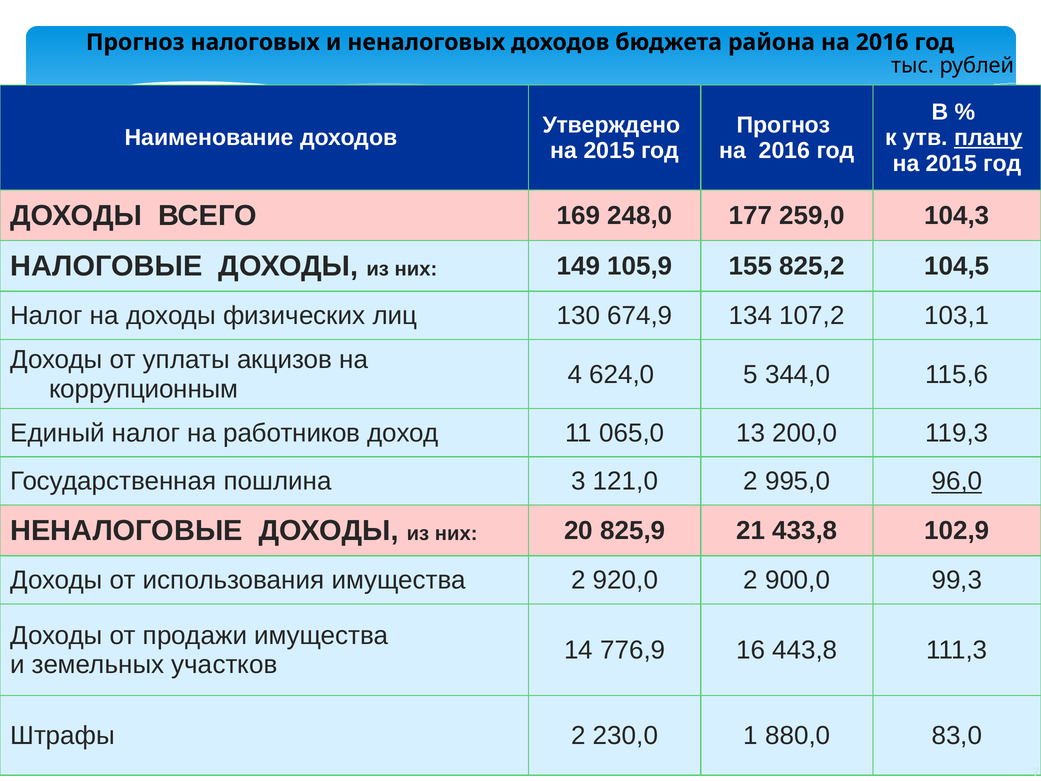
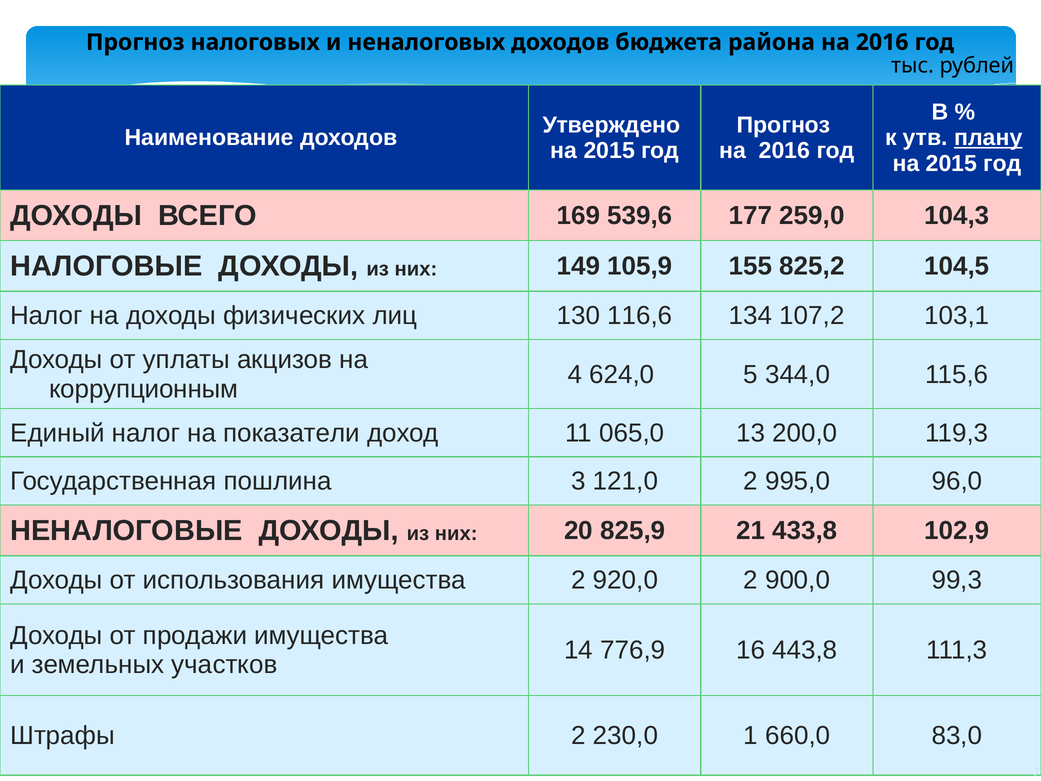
248,0: 248,0 -> 539,6 (640, 216)
674,9: 674,9 -> 116,6 (640, 316)
работников: работников -> показатели (292, 433)
96,0 underline: present -> none (957, 481)
880,0: 880,0 -> 660,0 (798, 736)
